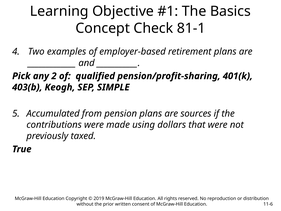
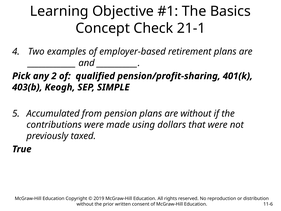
81-1: 81-1 -> 21-1 (191, 28)
are sources: sources -> without (196, 113)
